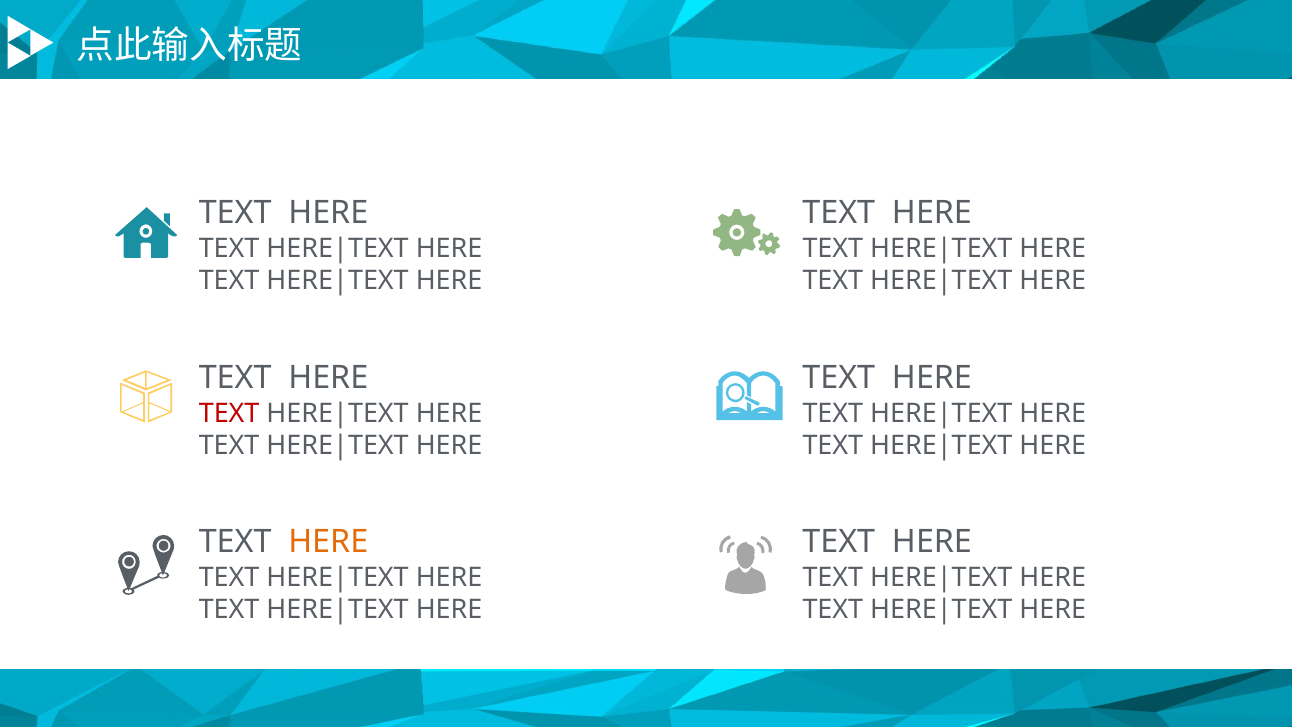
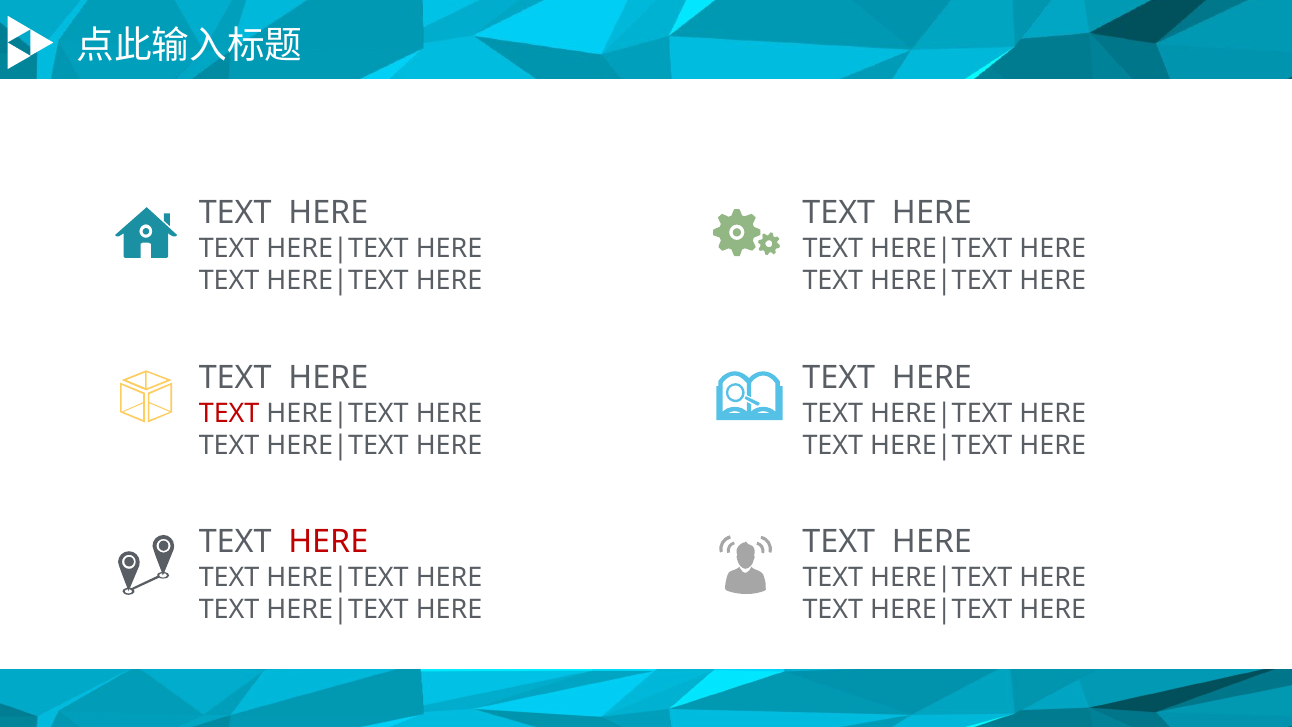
HERE colour: orange -> red (328, 542)
